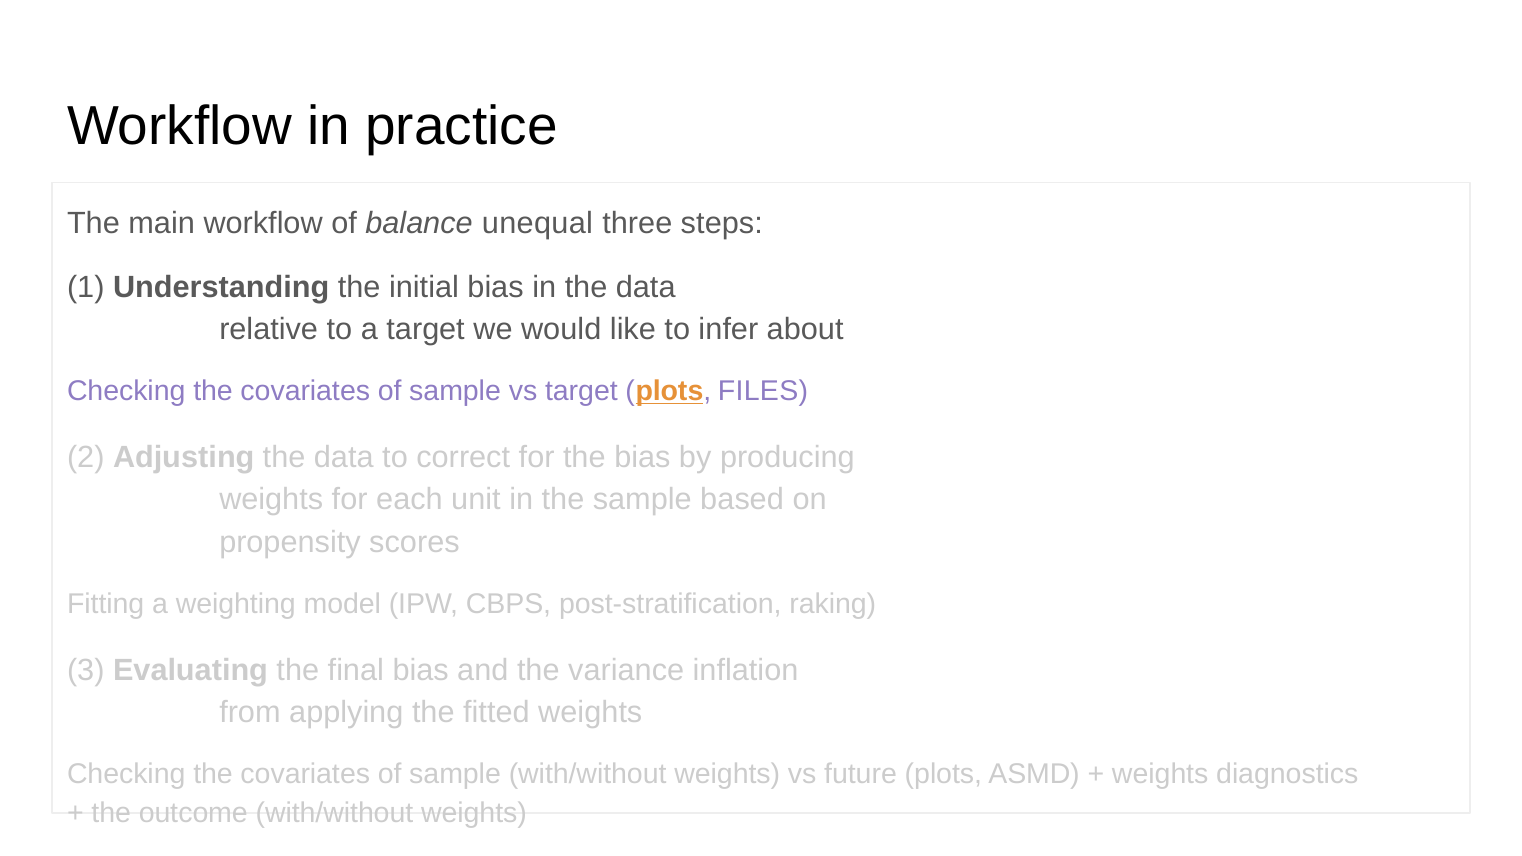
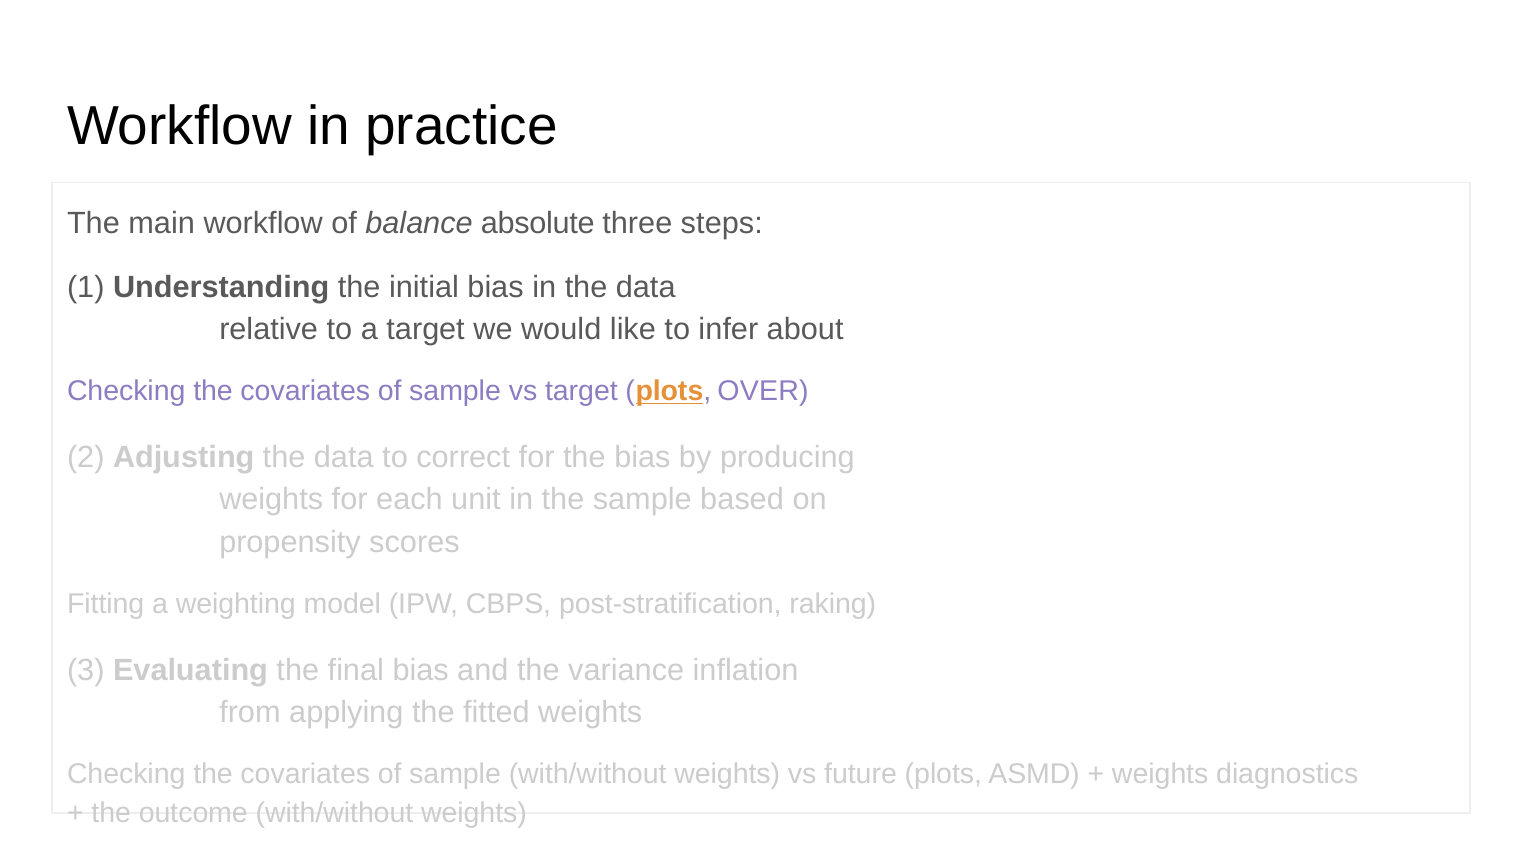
unequal: unequal -> absolute (538, 224)
FILES: FILES -> OVER (763, 391)
